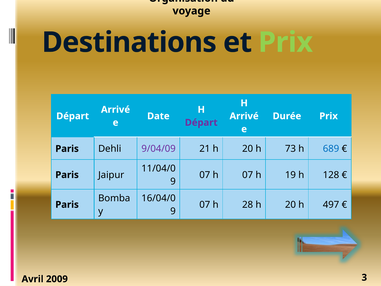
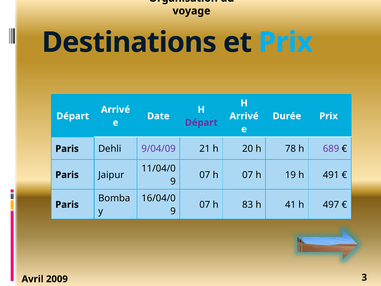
Prix colour: light green -> light blue (286, 42)
73: 73 -> 78 (290, 149)
689 colour: blue -> purple (331, 149)
128: 128 -> 491 (331, 175)
28: 28 -> 83 (248, 204)
20: 20 -> 41 (290, 204)
